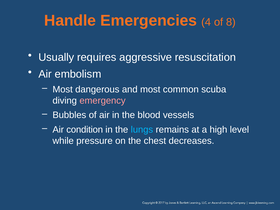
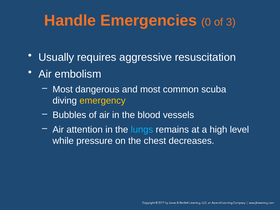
4: 4 -> 0 (206, 22)
8: 8 -> 3 (231, 22)
emergency colour: pink -> yellow (103, 101)
condition: condition -> attention (85, 130)
